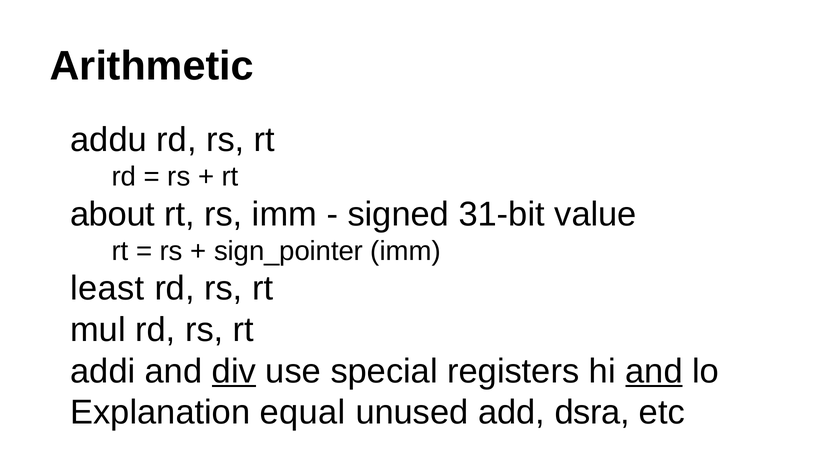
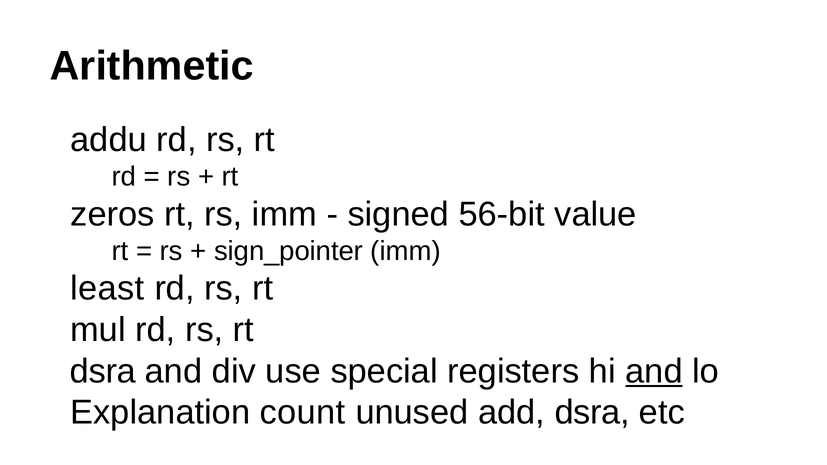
about: about -> zeros (112, 214)
31-bit: 31-bit -> 56-bit (502, 214)
addi: addi -> dsra (103, 371)
div underline: present -> none (234, 371)
equal: equal -> count (303, 413)
